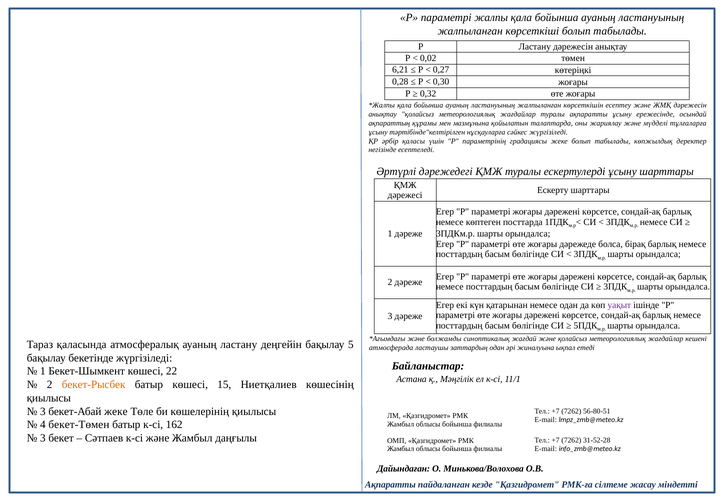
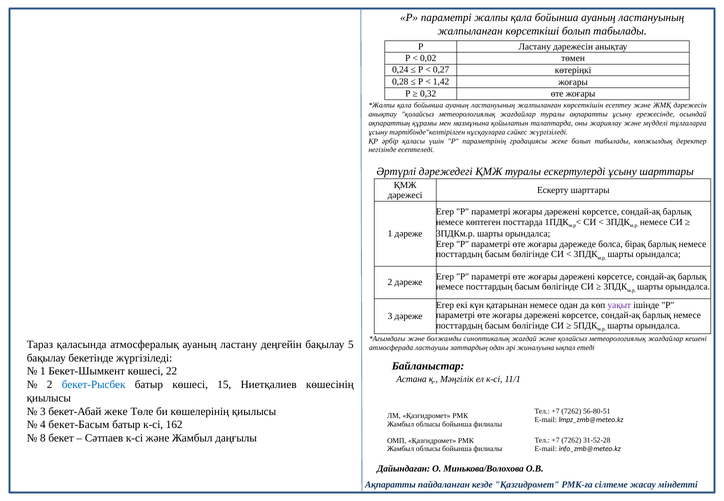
6,21: 6,21 -> 0,24 (400, 70)
0,30: 0,30 -> 1,42 (441, 82)
бекет-Рысбек colour: orange -> blue (94, 385)
бекет-Төмен: бекет-Төмен -> бекет-Басым (79, 425)
3: 3 -> 8 (43, 438)
